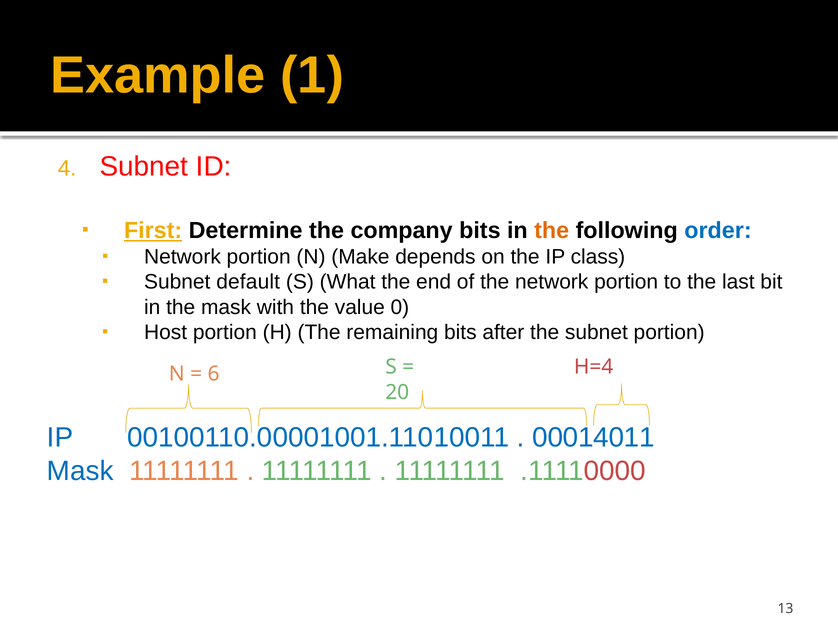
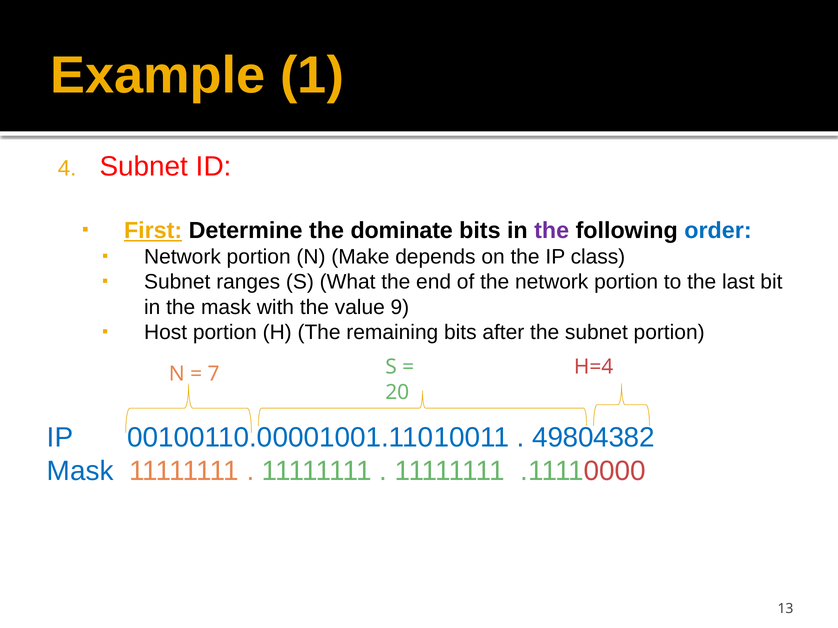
company: company -> dominate (402, 231)
the colour: orange -> purple (552, 231)
default: default -> ranges (248, 282)
0: 0 -> 9 (400, 307)
6: 6 -> 7 (214, 374)
00014011: 00014011 -> 49804382 (594, 438)
